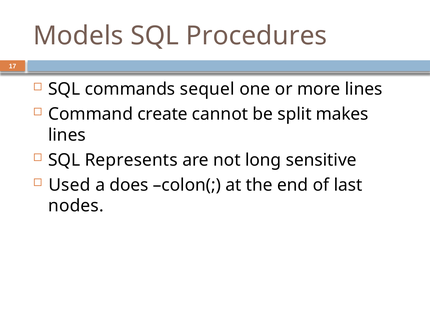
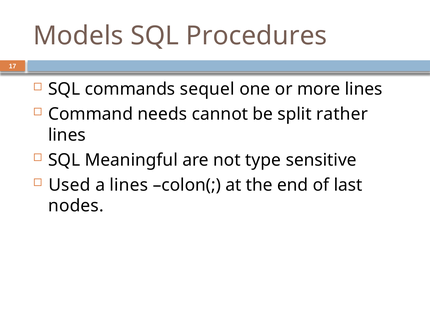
create: create -> needs (162, 114)
makes: makes -> rather (342, 114)
Represents: Represents -> Meaningful (131, 160)
long: long -> type (263, 160)
a does: does -> lines (129, 185)
